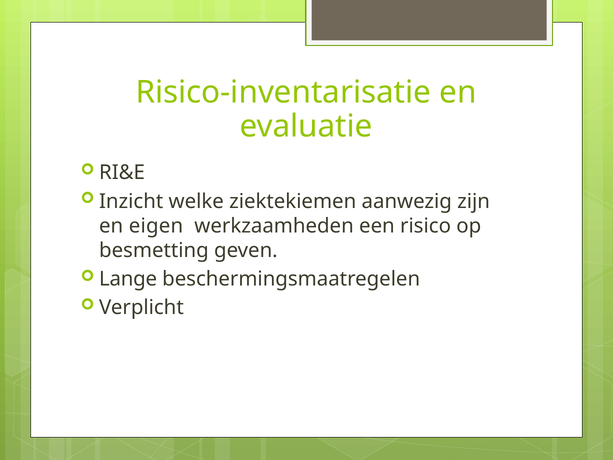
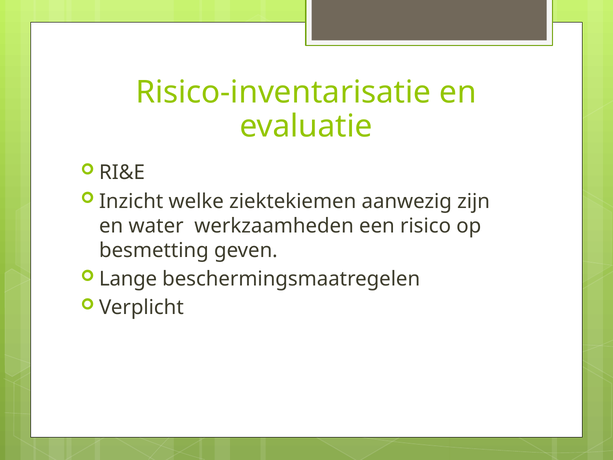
eigen: eigen -> water (156, 226)
